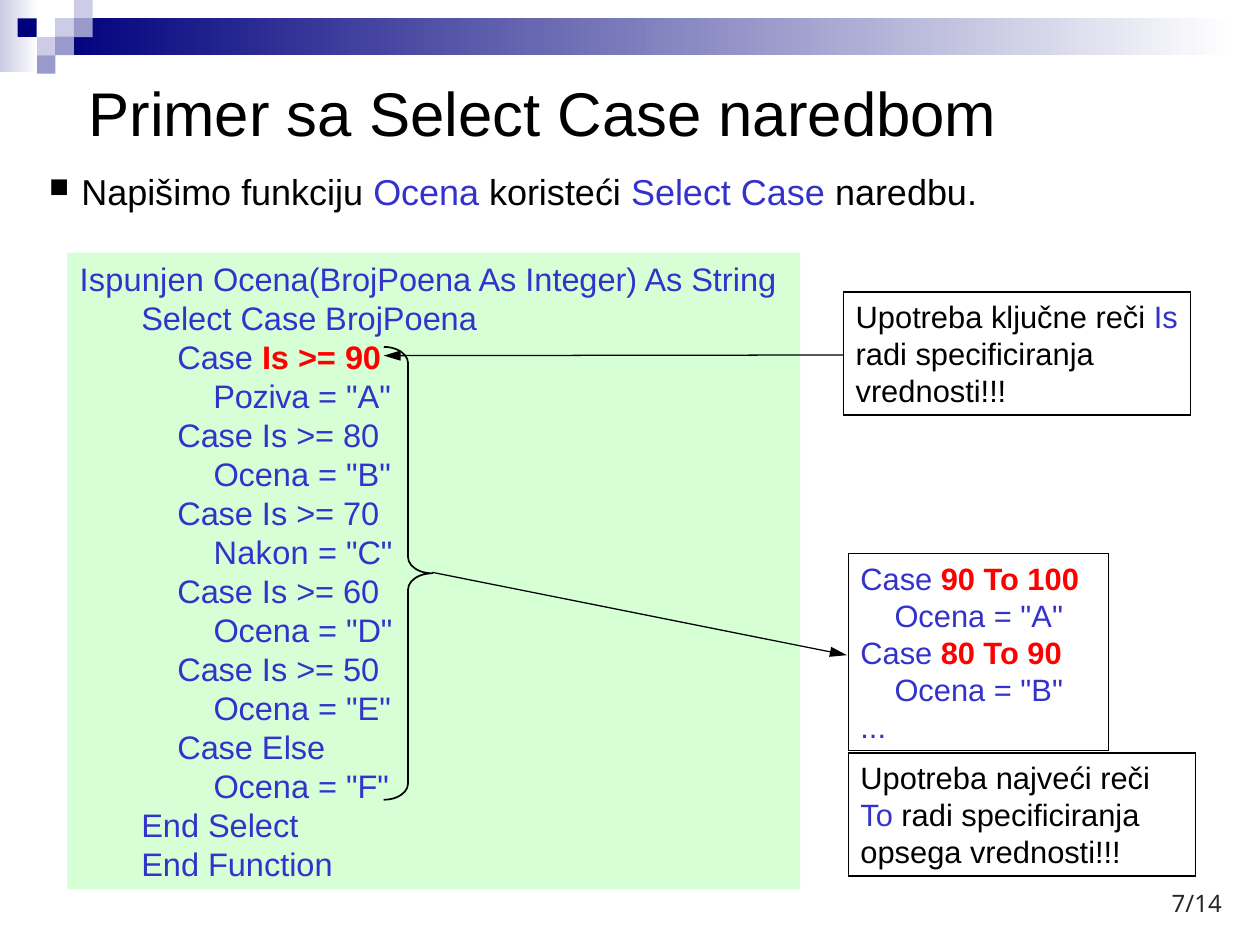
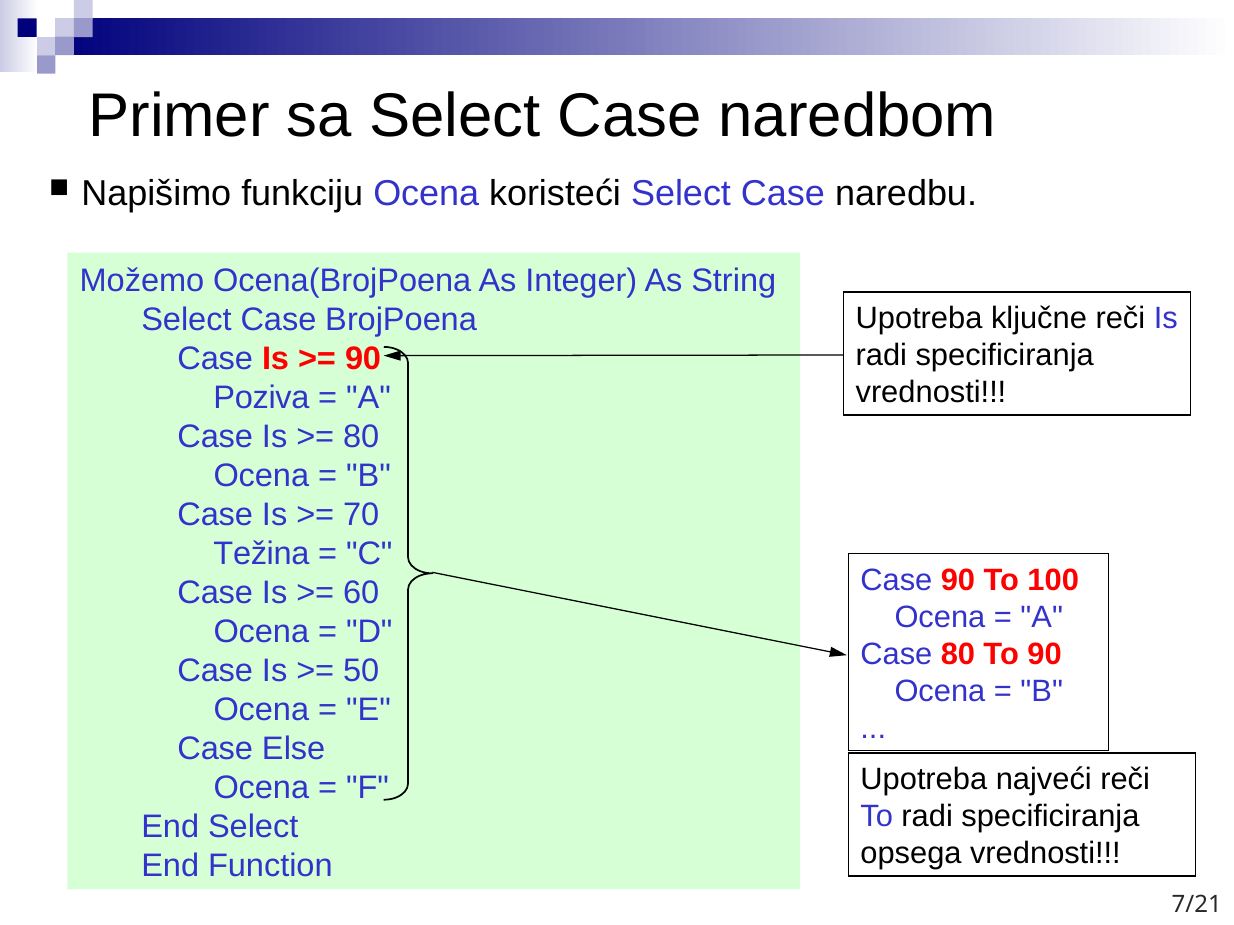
Ispunjen: Ispunjen -> Možemo (142, 281)
Nakon: Nakon -> Težina (261, 554)
7/14: 7/14 -> 7/21 (1197, 905)
